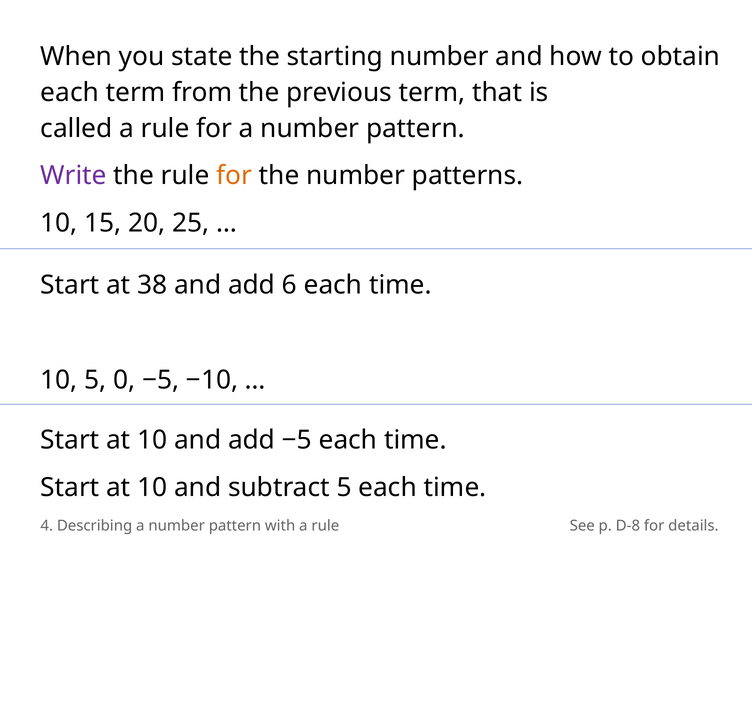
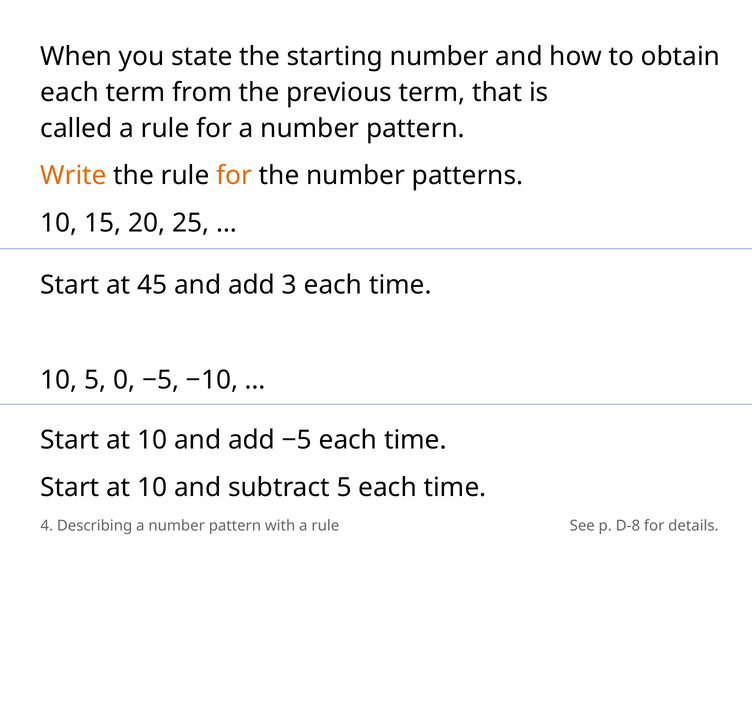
Write colour: purple -> orange (74, 176)
38: 38 -> 45 (152, 285)
6: 6 -> 3 (289, 285)
